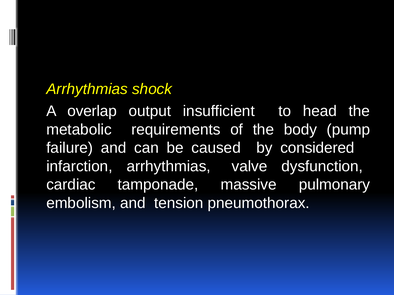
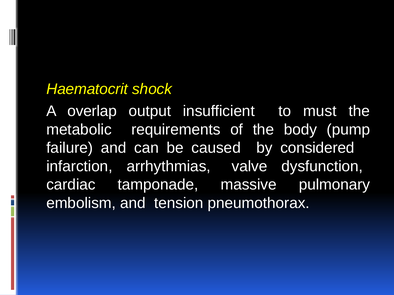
Arrhythmias: Arrhythmias -> Haematocrit (87, 89)
head: head -> must (320, 111)
